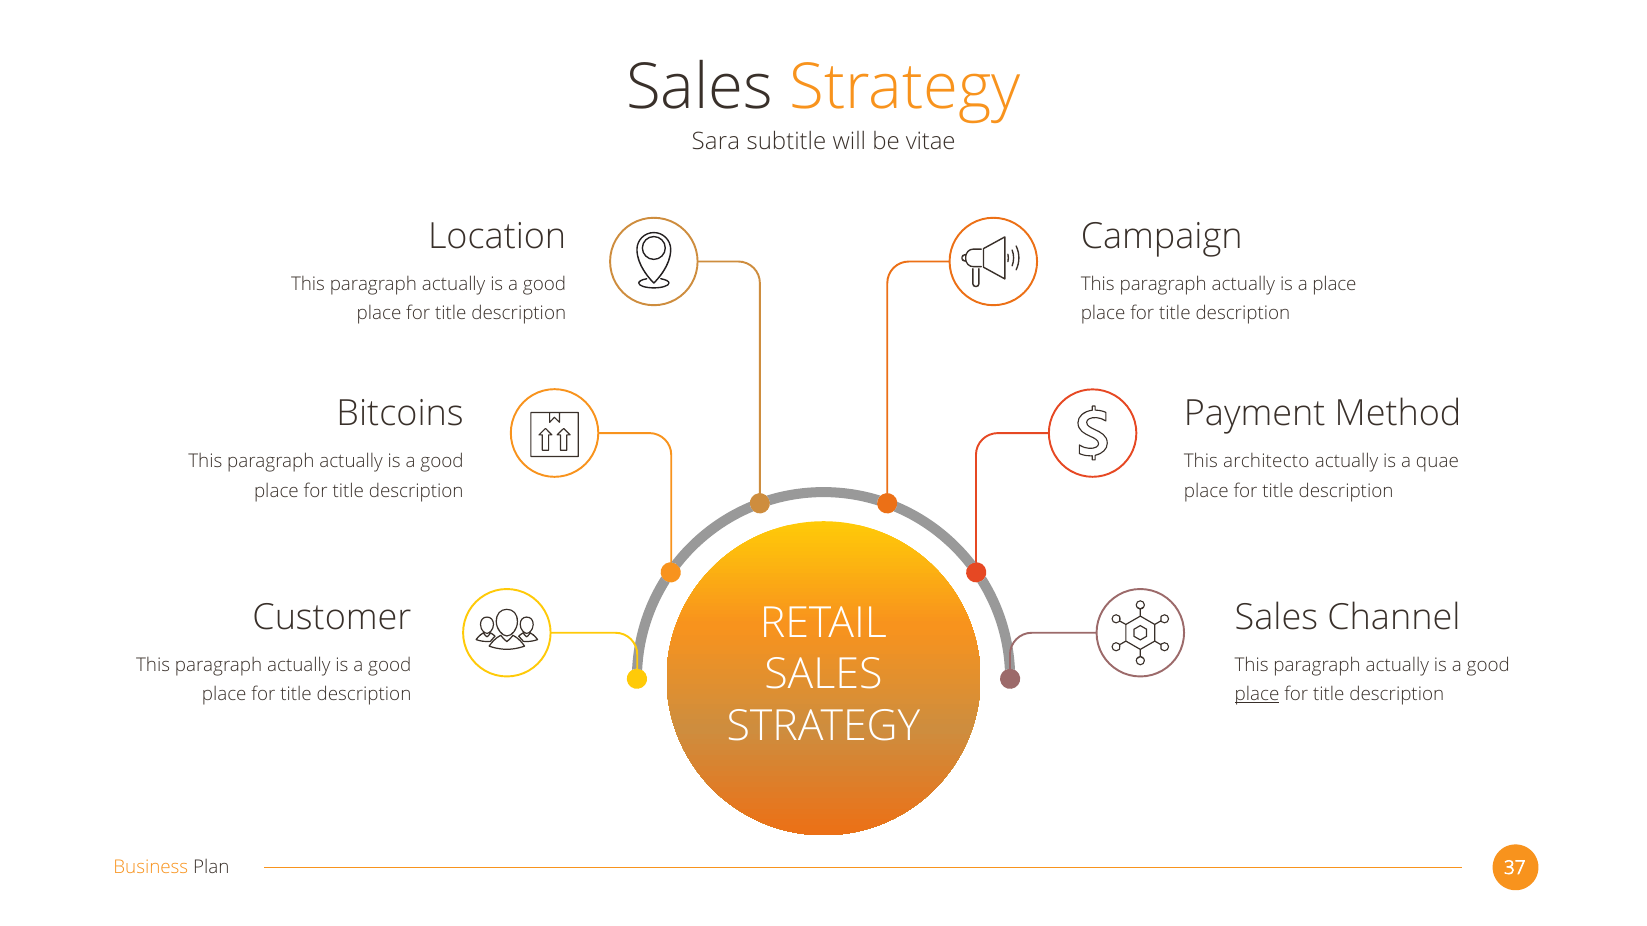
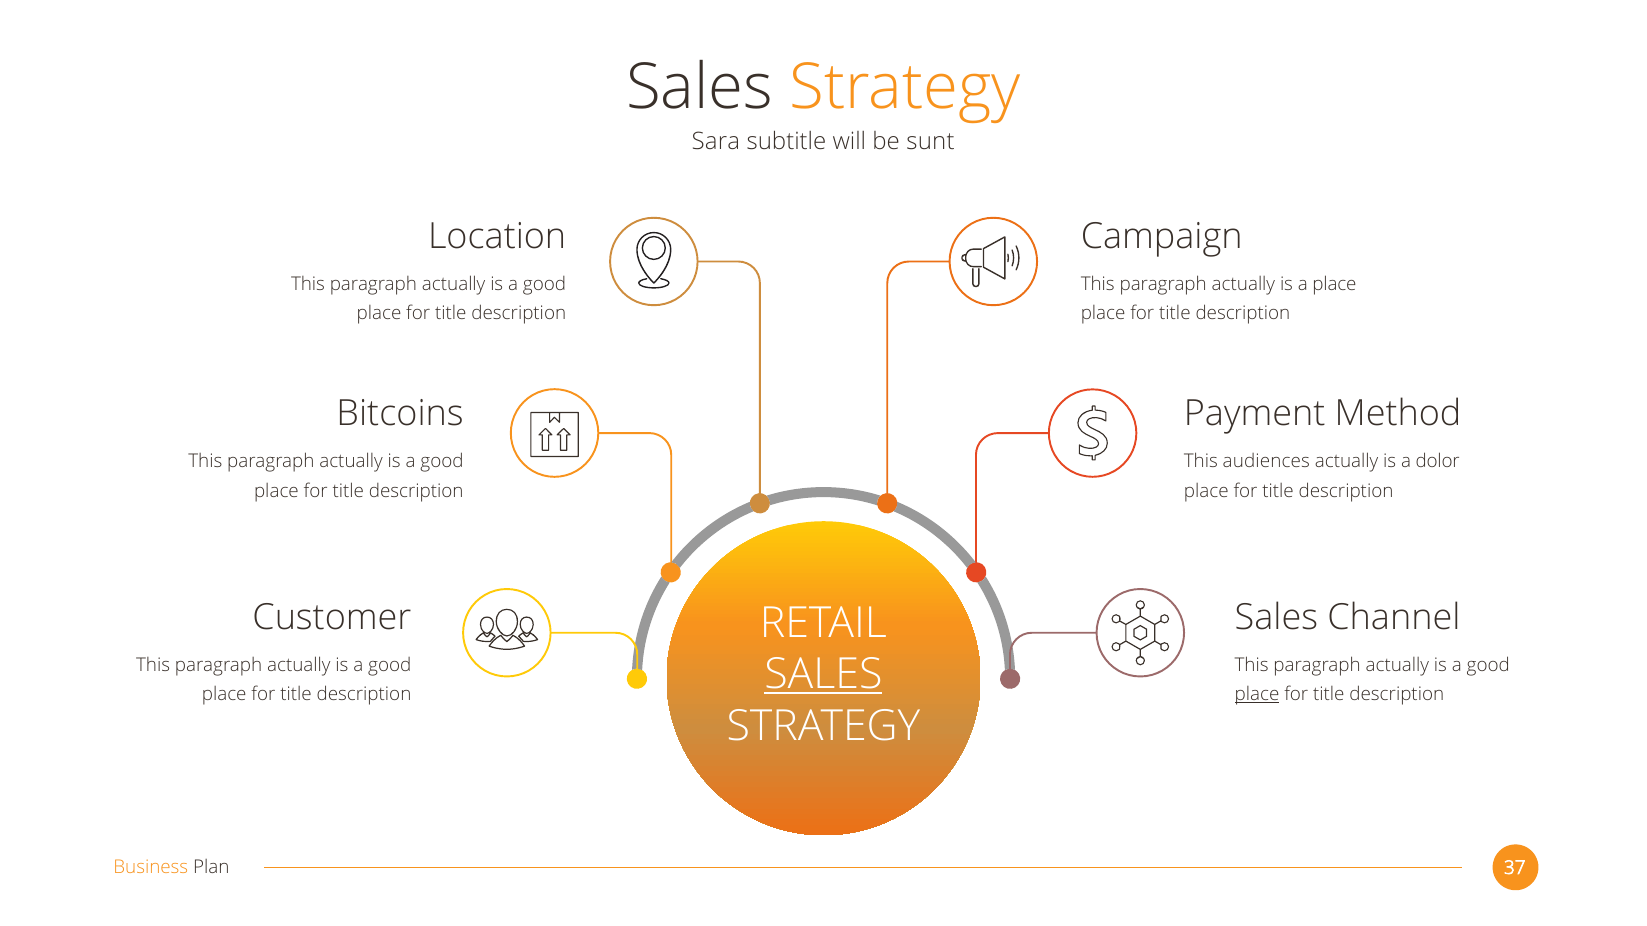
vitae: vitae -> sunt (930, 141)
architecto: architecto -> audiences (1266, 462)
quae: quae -> dolor (1438, 462)
SALES underline: none -> present (823, 675)
